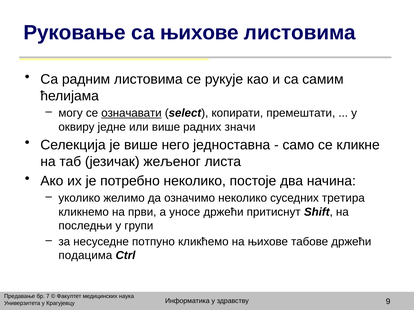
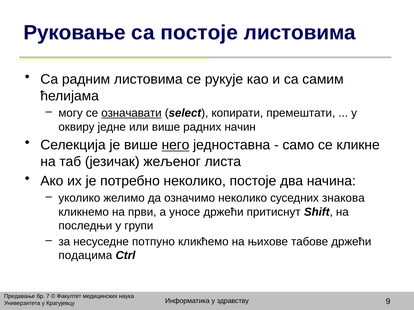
са њихове: њихове -> постоје (199, 33)
значи: значи -> начин (240, 127)
него underline: none -> present (175, 145)
третира: третира -> знакова (343, 198)
